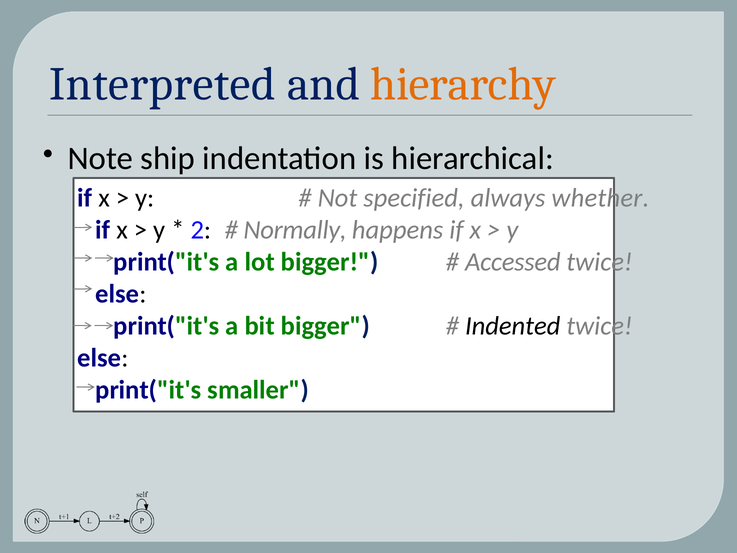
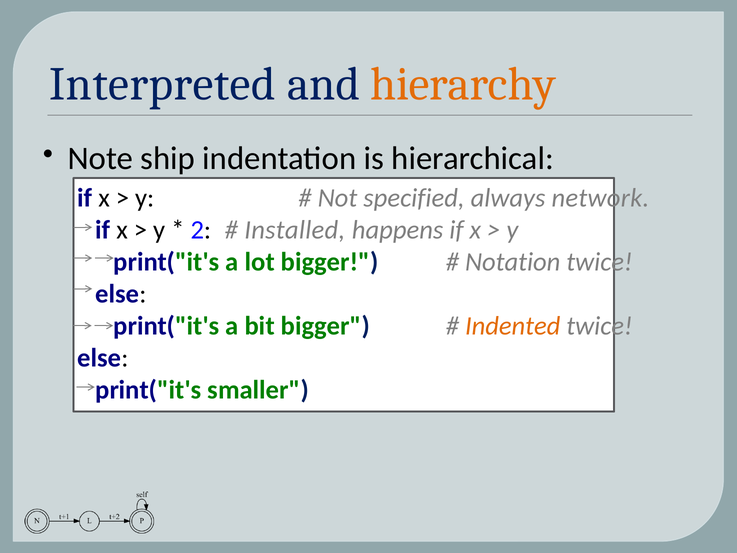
whether: whether -> network (600, 198)
Normally: Normally -> Installed (295, 230)
Accessed: Accessed -> Notation (513, 262)
Indented colour: black -> orange (513, 326)
